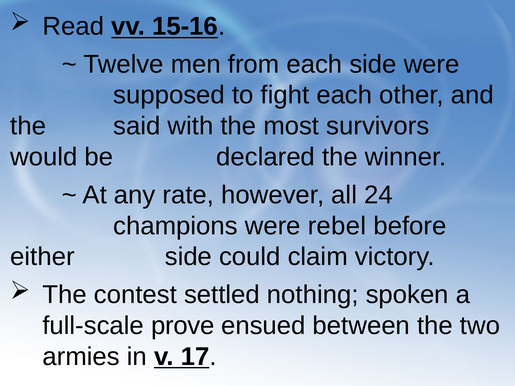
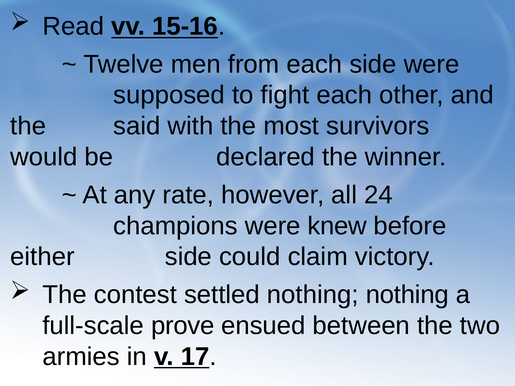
rebel: rebel -> knew (337, 226)
nothing spoken: spoken -> nothing (407, 295)
